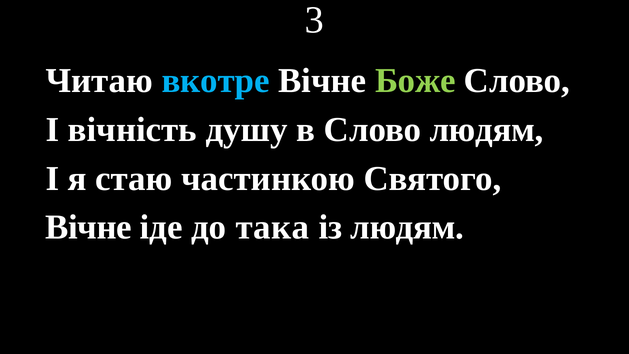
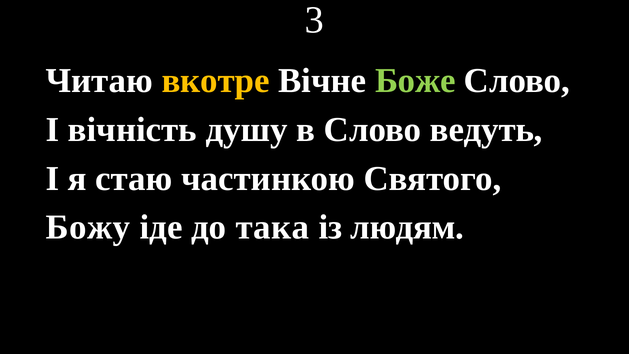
вкотре colour: light blue -> yellow (216, 81)
Слово людям: людям -> ведуть (486, 130)
Вічне: Вічне -> Божу (88, 227)
